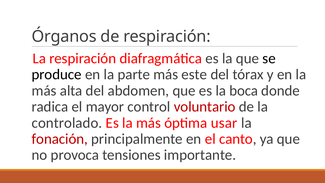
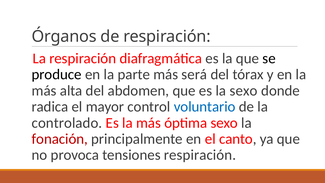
este: este -> será (194, 74)
la boca: boca -> sexo (244, 91)
voluntario colour: red -> blue (205, 107)
óptima usar: usar -> sexo (224, 123)
tensiones importante: importante -> respiración (200, 155)
